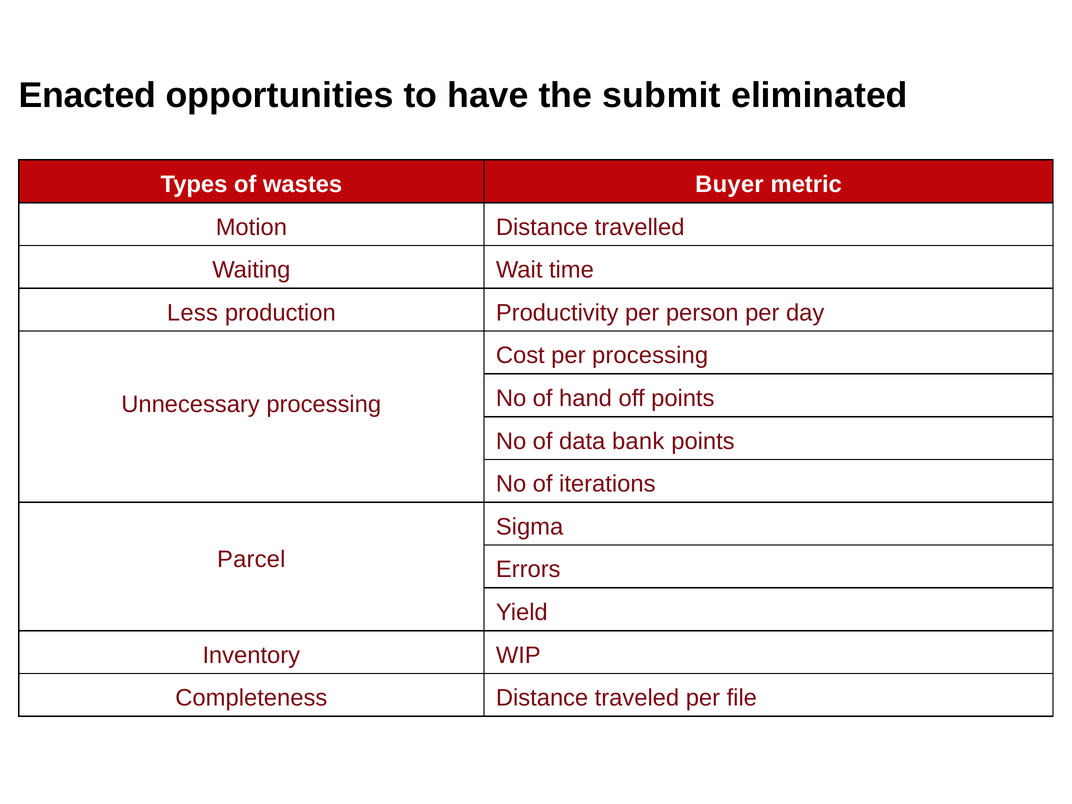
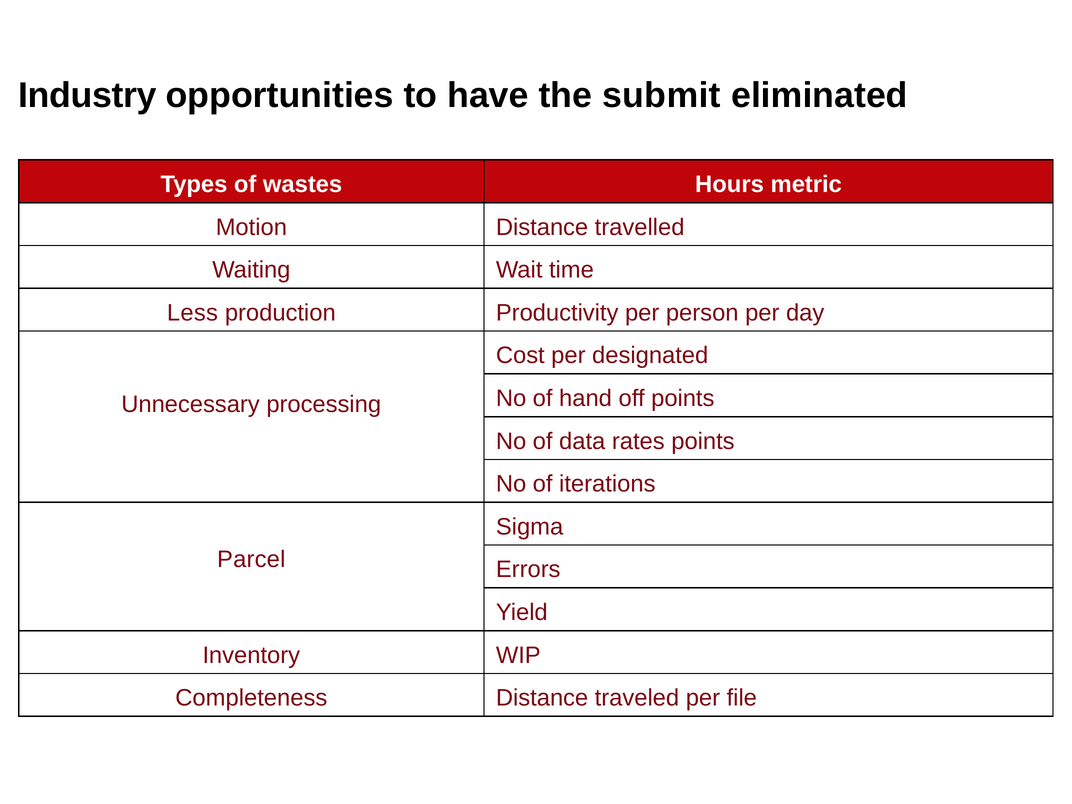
Enacted: Enacted -> Industry (87, 95)
Buyer: Buyer -> Hours (730, 184)
per processing: processing -> designated (650, 356)
bank: bank -> rates (638, 441)
